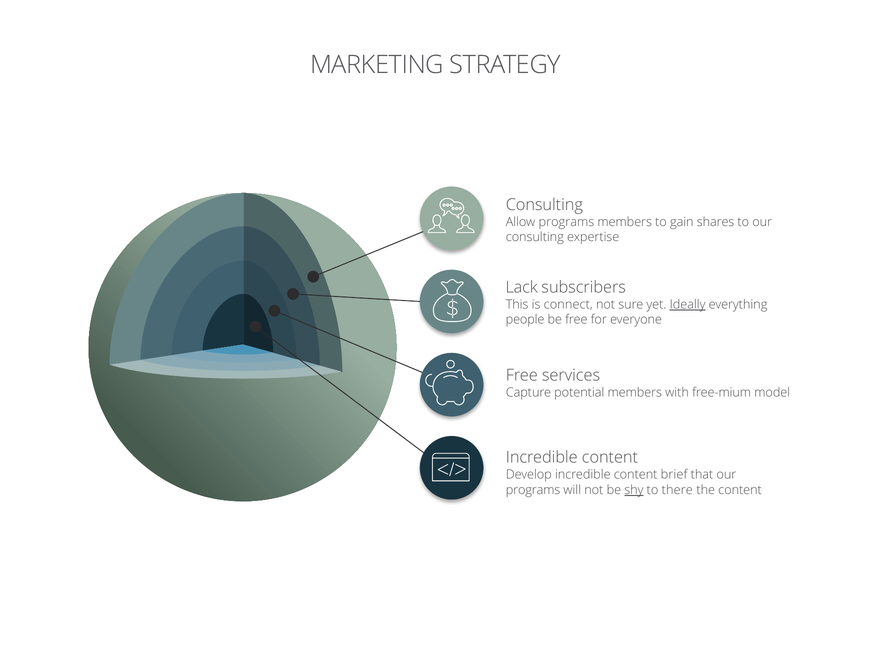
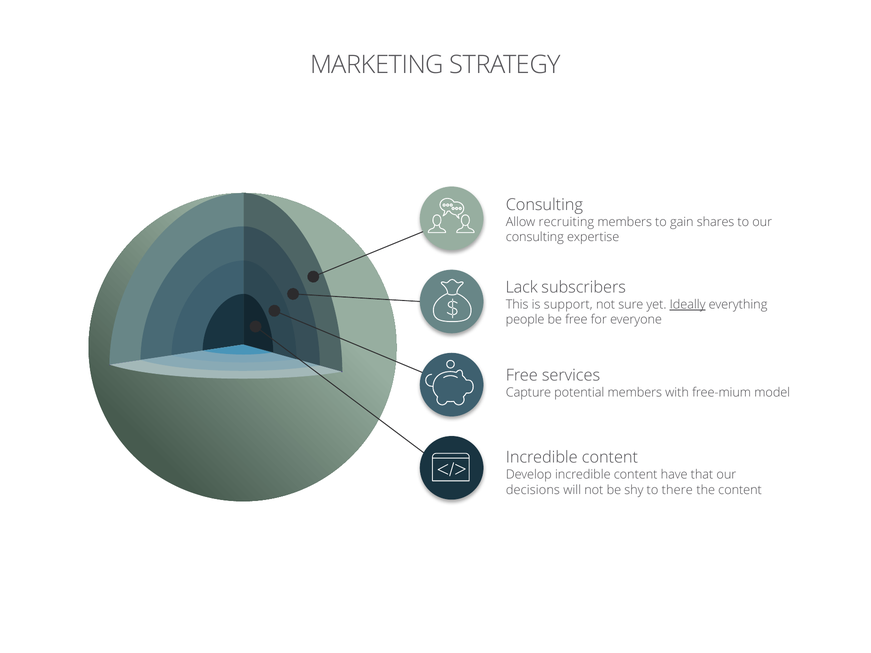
Allow programs: programs -> recruiting (566, 222)
connect: connect -> support (568, 305)
brief: brief -> have (674, 475)
programs: programs -> decisions (533, 490)
shy underline: present -> none (634, 490)
